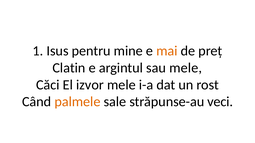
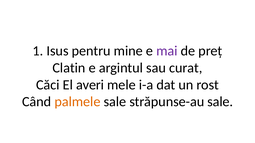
mai colour: orange -> purple (167, 51)
sau mele: mele -> curat (186, 68)
izvor: izvor -> averi (90, 85)
străpunse-au veci: veci -> sale (220, 102)
